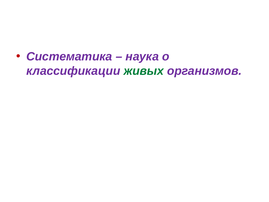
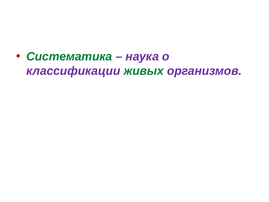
Систематика colour: purple -> green (69, 56)
